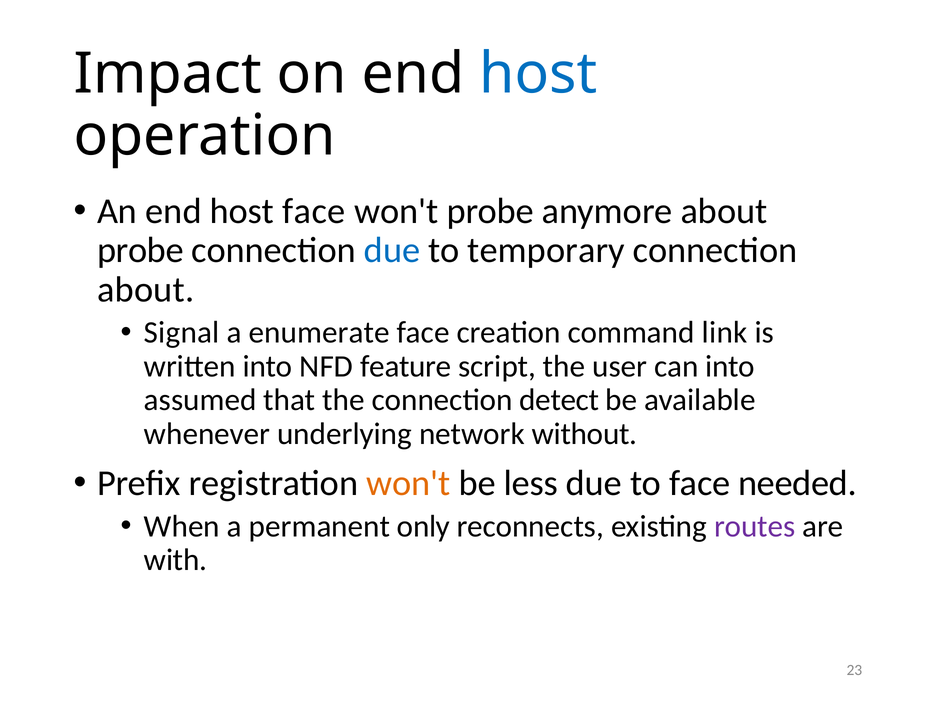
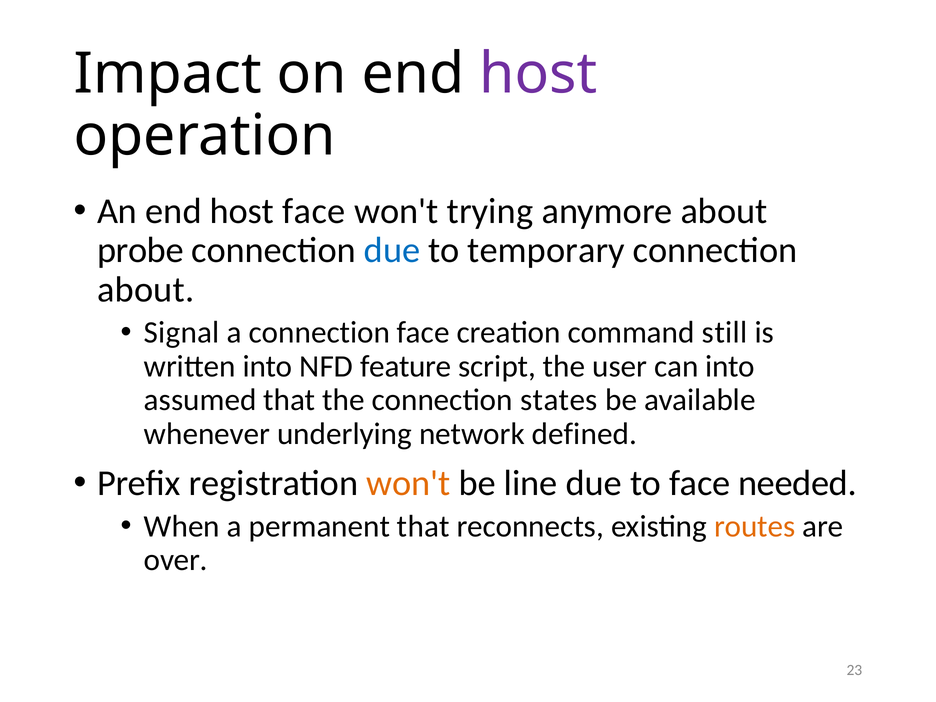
host colour: blue -> purple (538, 74)
won't probe: probe -> trying (490, 211)
a enumerate: enumerate -> connection (319, 333)
link: link -> still (725, 333)
detect: detect -> states (559, 400)
without: without -> defined (584, 434)
less: less -> line (531, 483)
permanent only: only -> that (423, 526)
routes colour: purple -> orange (755, 526)
with: with -> over (176, 560)
